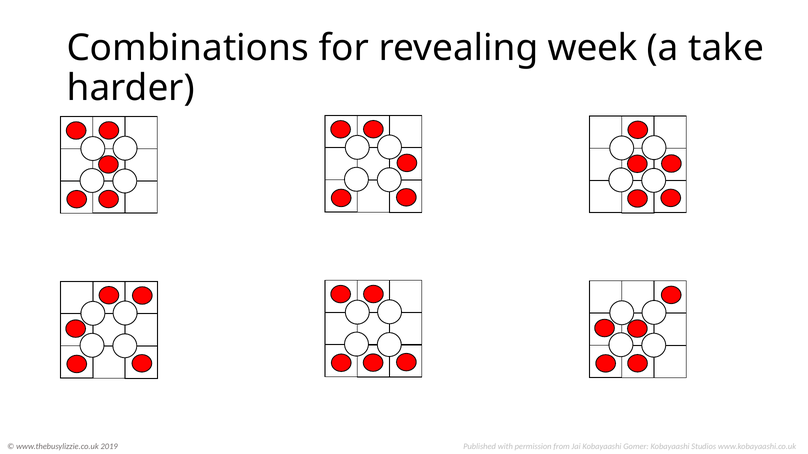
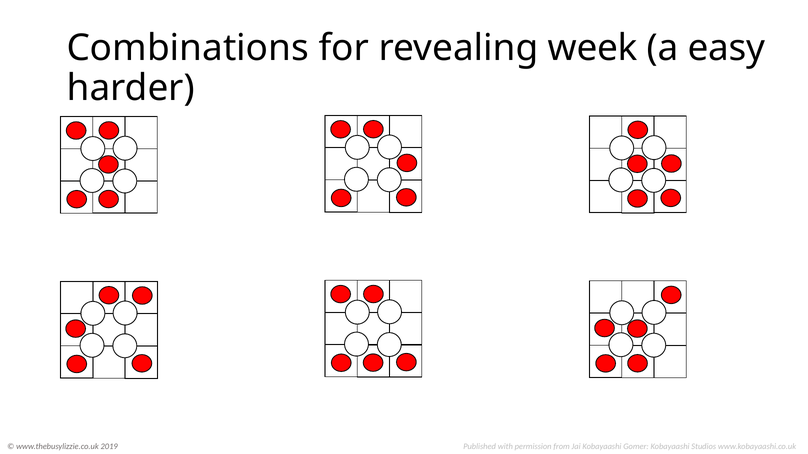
take: take -> easy (726, 48)
